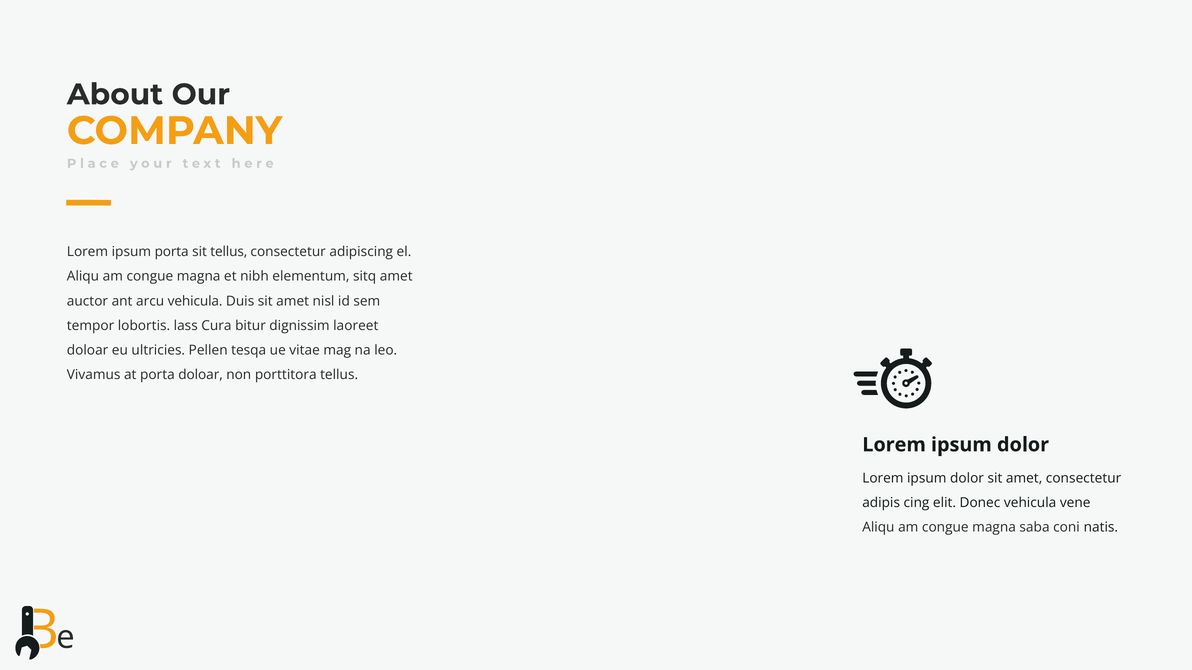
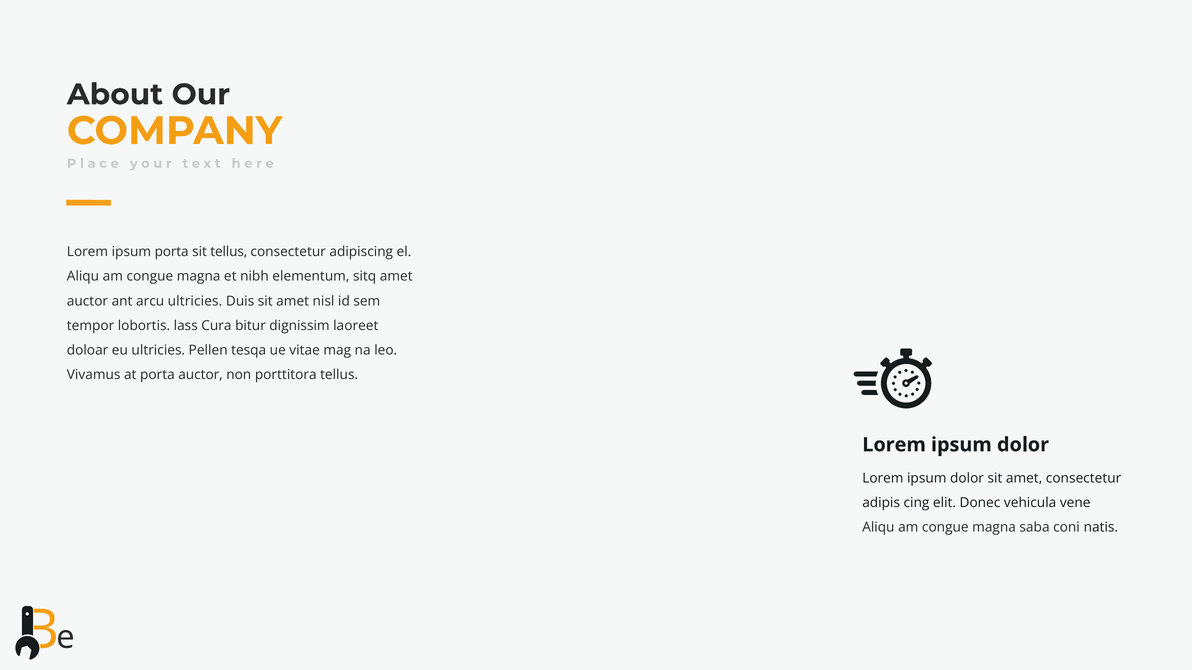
arcu vehicula: vehicula -> ultricies (195, 301)
porta doloar: doloar -> auctor (201, 375)
